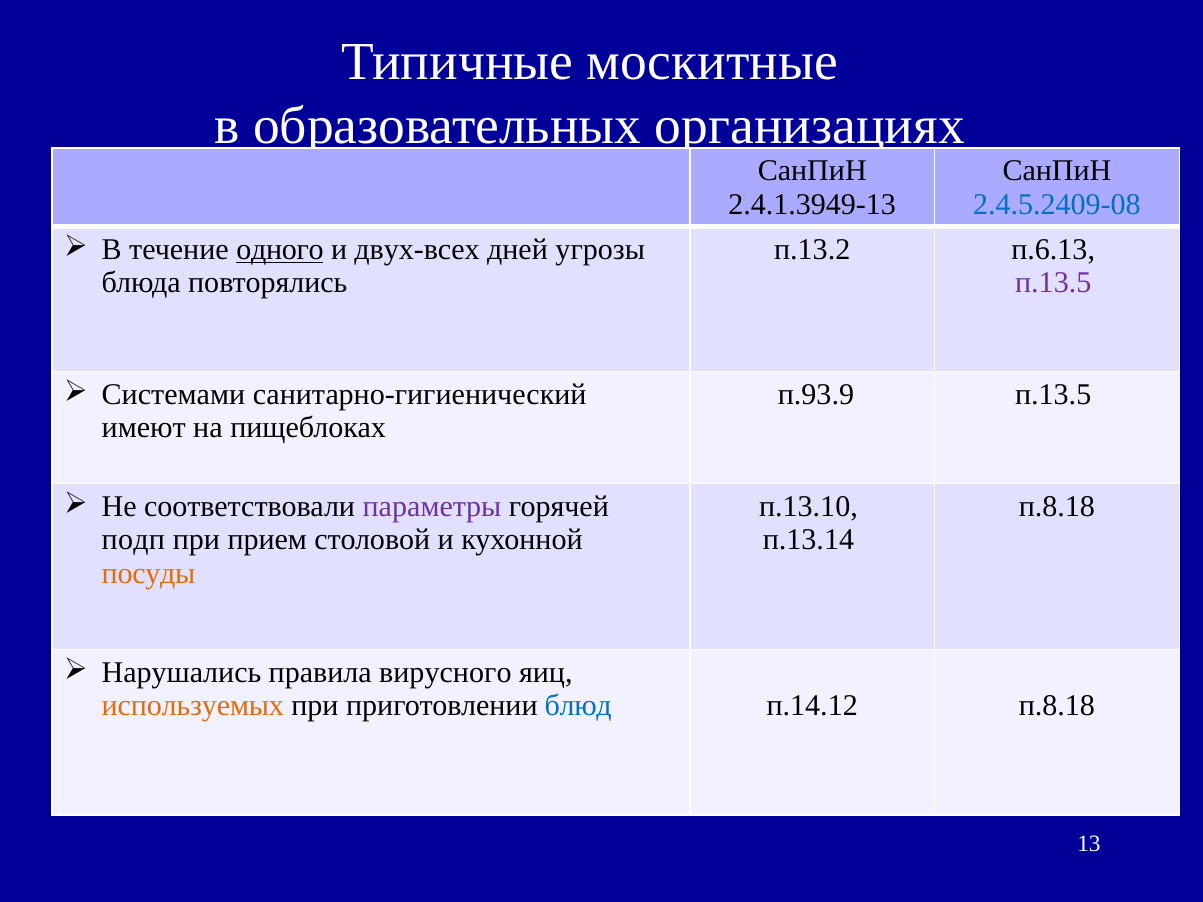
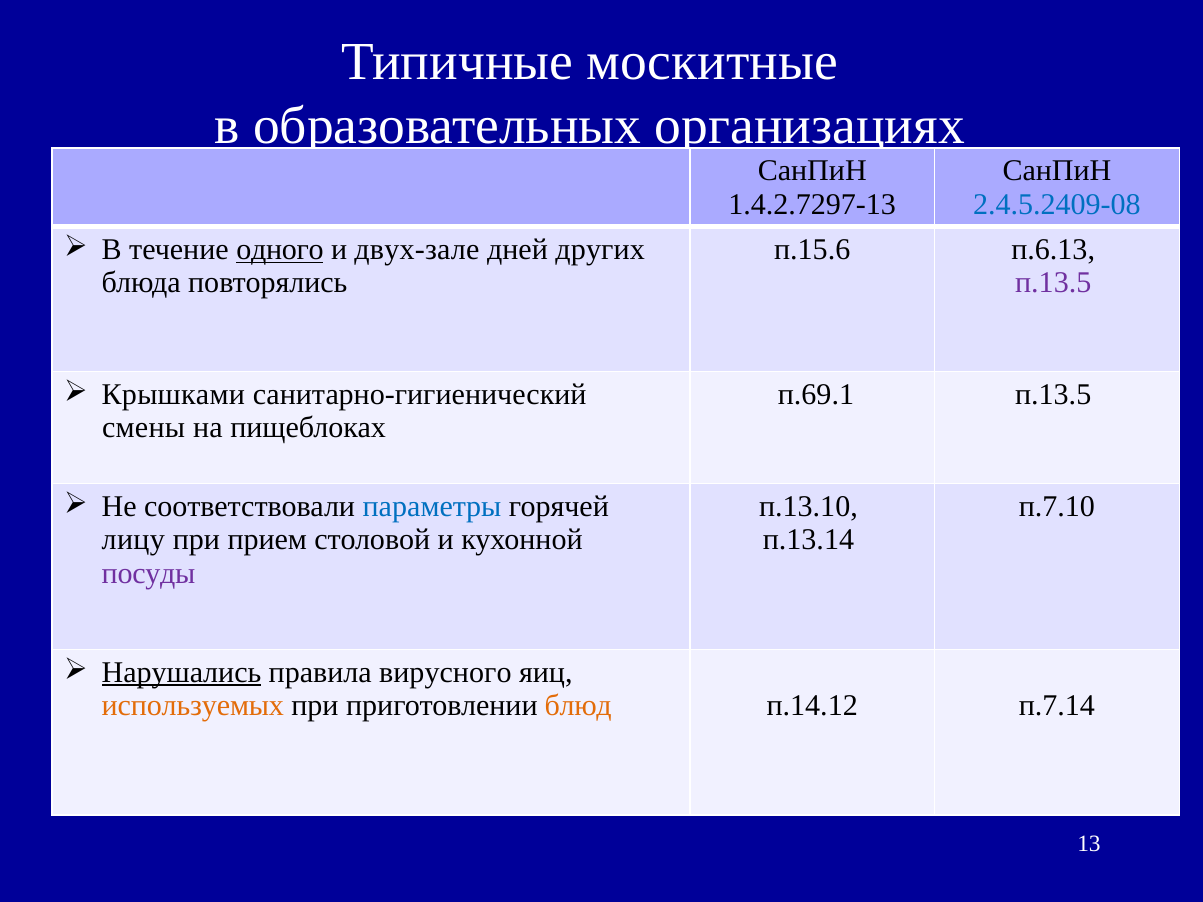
2.4.1.3949-13: 2.4.1.3949-13 -> 1.4.2.7297-13 (812, 204)
двух-всех: двух-всех -> двух-зале (417, 250)
угрозы: угрозы -> других (600, 250)
п.13.2: п.13.2 -> п.15.6 (812, 250)
Системами: Системами -> Крышками (173, 395)
п.93.9: п.93.9 -> п.69.1 (816, 395)
имеют: имеют -> смены (144, 428)
параметры colour: purple -> blue (432, 507)
п.8.18: п.8.18 -> п.7.10 (1057, 507)
подп: подп -> лицу (133, 540)
посуды colour: orange -> purple (148, 573)
Нарушались underline: none -> present (181, 672)
блюд colour: blue -> orange (578, 706)
п.14.12 п.8.18: п.8.18 -> п.7.14 (1057, 706)
